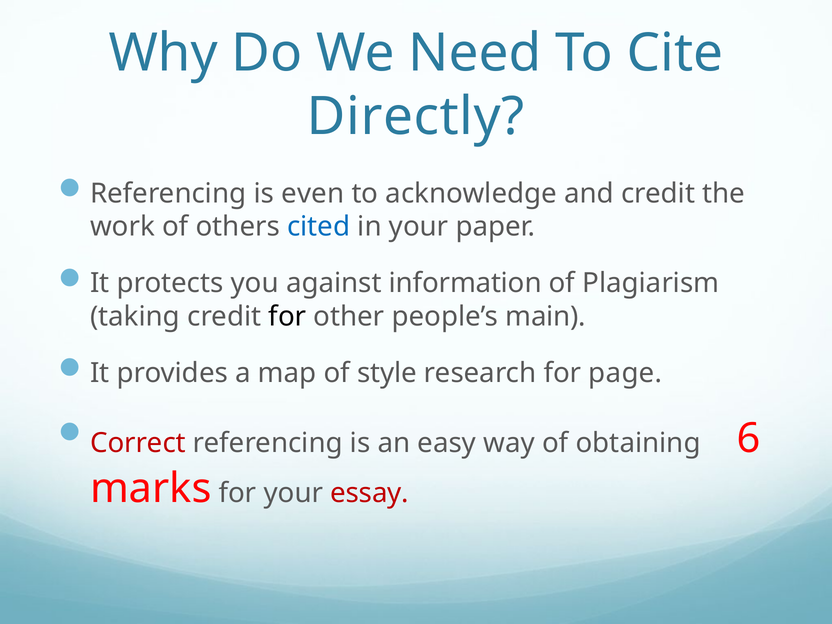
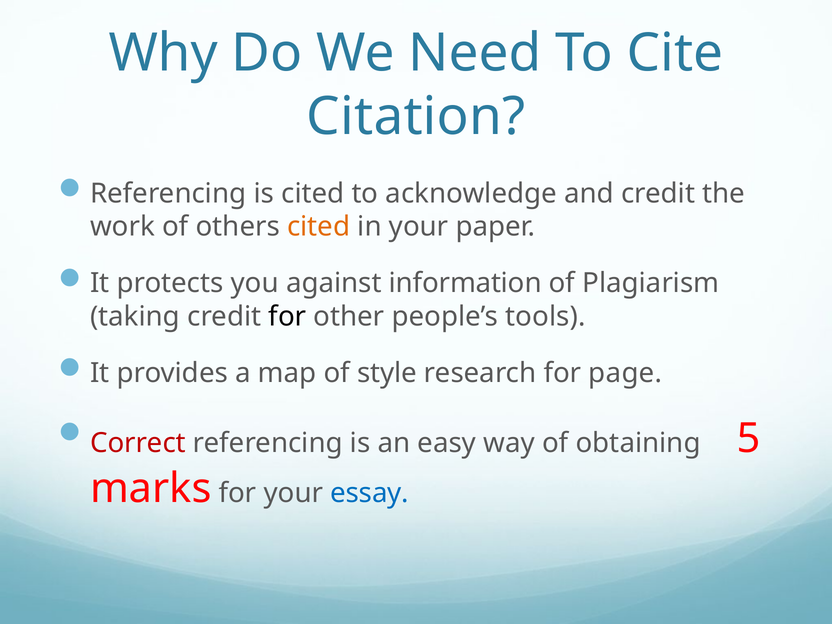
Directly: Directly -> Citation (416, 117)
is even: even -> cited (313, 194)
cited colour: blue -> orange (319, 227)
main: main -> tools (545, 317)
6: 6 -> 5 (749, 439)
essay colour: red -> blue (370, 493)
